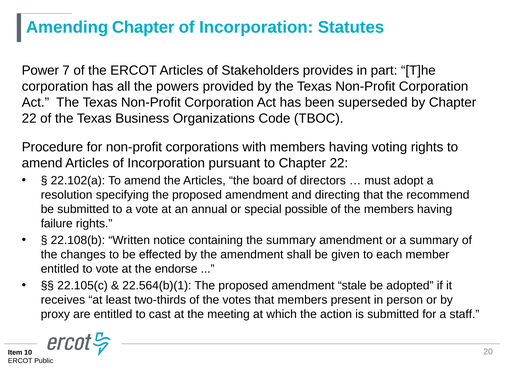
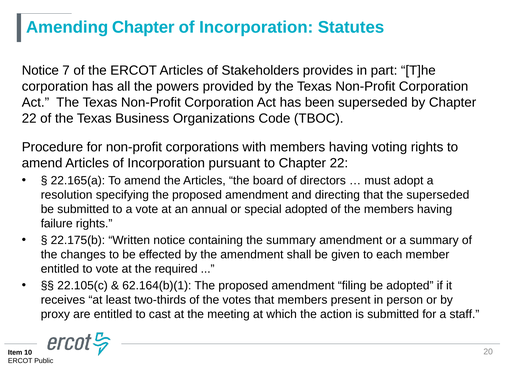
Power: Power -> Notice (40, 70)
22.102(a: 22.102(a -> 22.165(a (78, 180)
the recommend: recommend -> superseded (438, 195)
special possible: possible -> adopted (306, 209)
22.108(b: 22.108(b -> 22.175(b (78, 240)
endorse: endorse -> required (176, 269)
22.564(b)(1: 22.564(b)(1 -> 62.164(b)(1 (157, 285)
stale: stale -> filing (352, 285)
